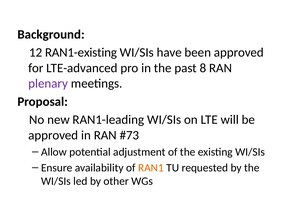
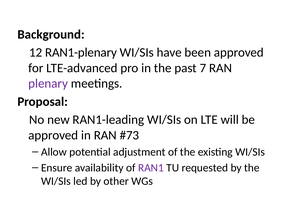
RAN1-existing: RAN1-existing -> RAN1-plenary (81, 53)
8: 8 -> 7 (203, 68)
RAN1 colour: orange -> purple (151, 168)
